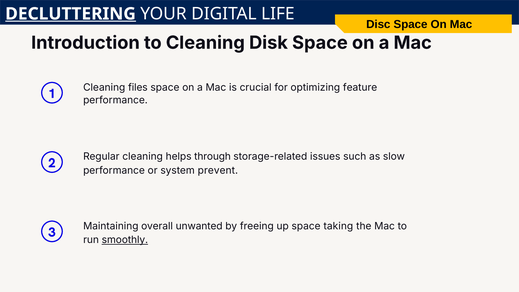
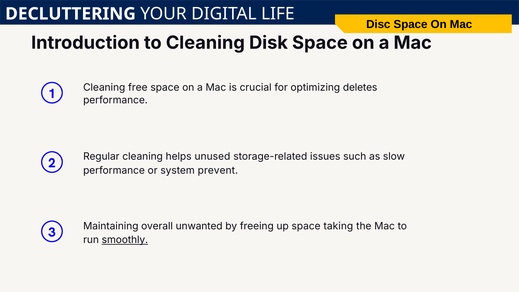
DECLUTTERING underline: present -> none (71, 14)
files: files -> free (138, 87)
feature: feature -> deletes (360, 87)
through: through -> unused (212, 157)
